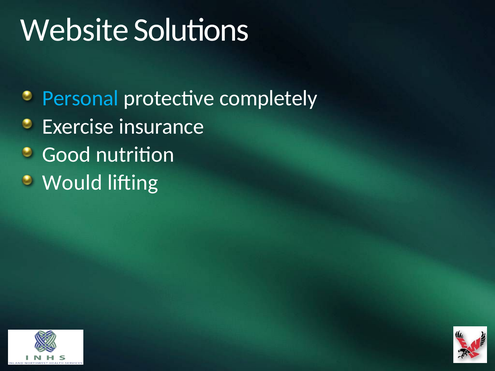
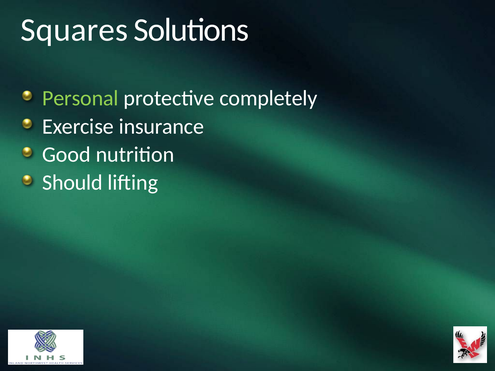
Website: Website -> Squares (74, 30)
Personal colour: light blue -> light green (80, 98)
Would: Would -> Should (72, 183)
